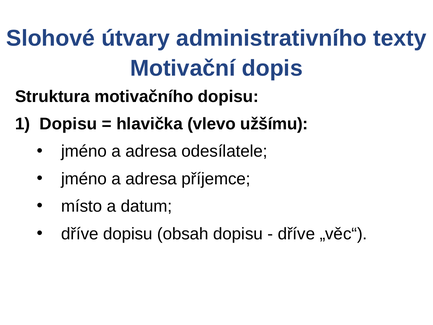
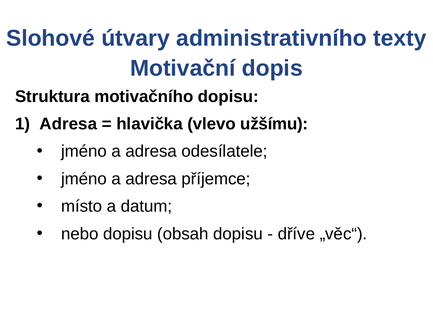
Dopisu: Dopisu -> Adresa (68, 124)
dříve: dříve -> nebo (80, 234)
